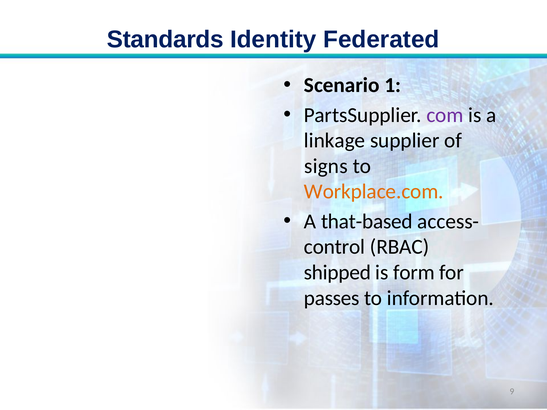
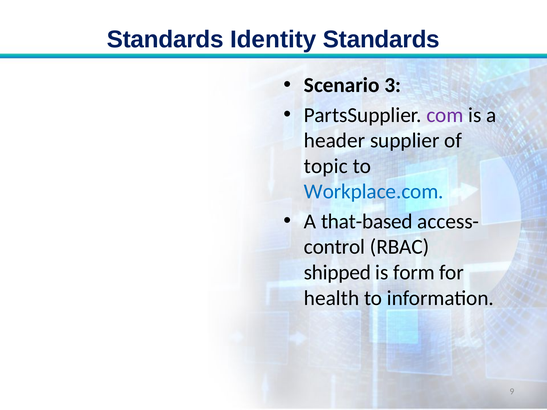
Identity Federated: Federated -> Standards (381, 40)
1: 1 -> 3 (393, 85)
linkage: linkage -> header (335, 141)
signs: signs -> topic (326, 166)
Workplace.com colour: orange -> blue (374, 192)
passes: passes -> health (332, 298)
